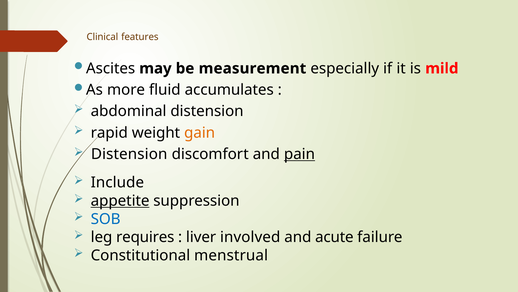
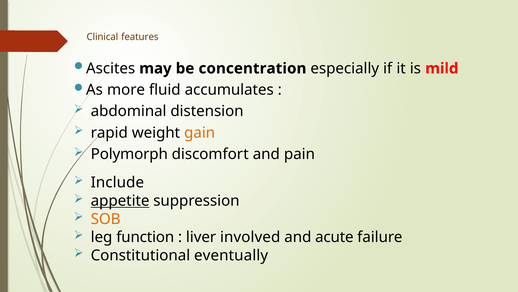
measurement: measurement -> concentration (252, 68)
Distension: Distension -> Polymorph (129, 154)
pain underline: present -> none (299, 154)
SOB colour: blue -> orange (106, 219)
requires: requires -> function (145, 237)
menstrual: menstrual -> eventually (231, 255)
